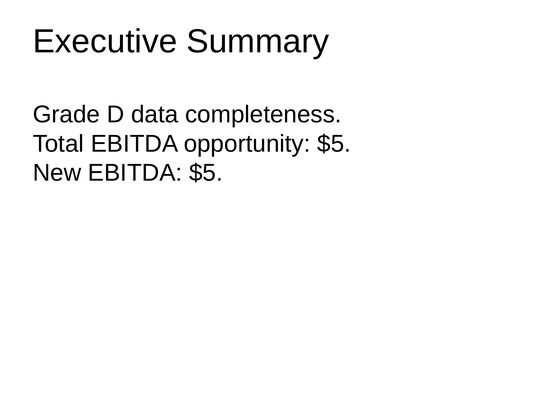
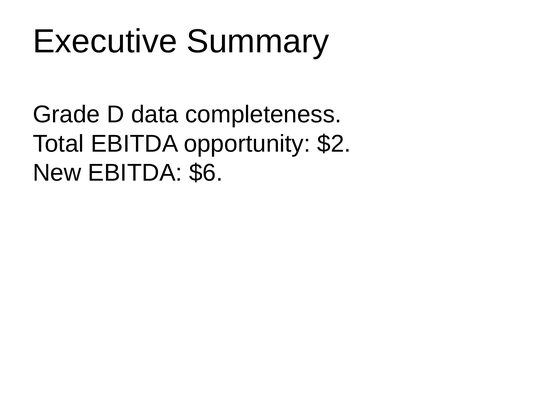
opportunity $5: $5 -> $2 (334, 144)
EBITDA $5: $5 -> $6 (206, 173)
